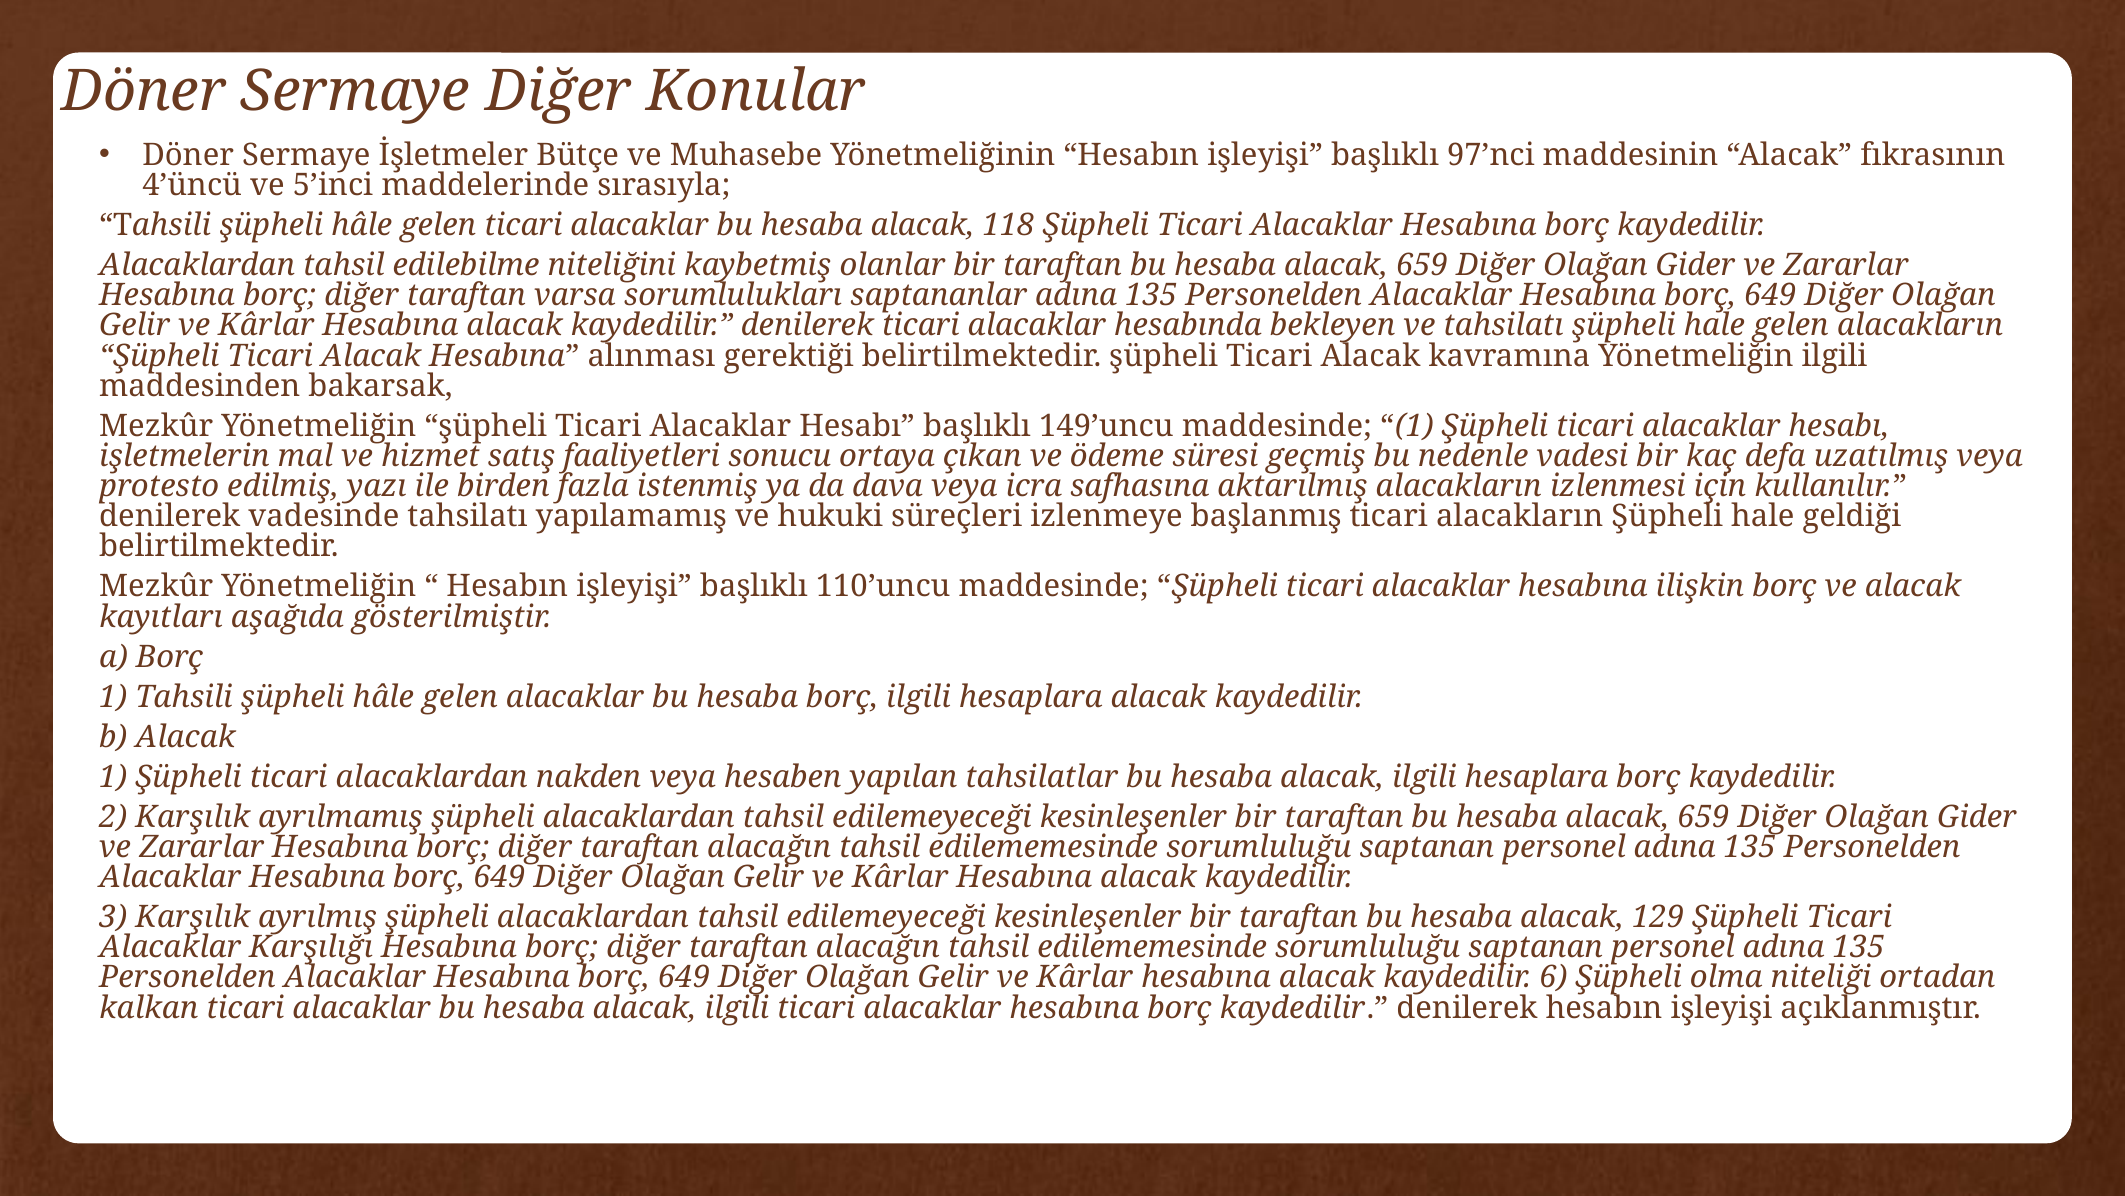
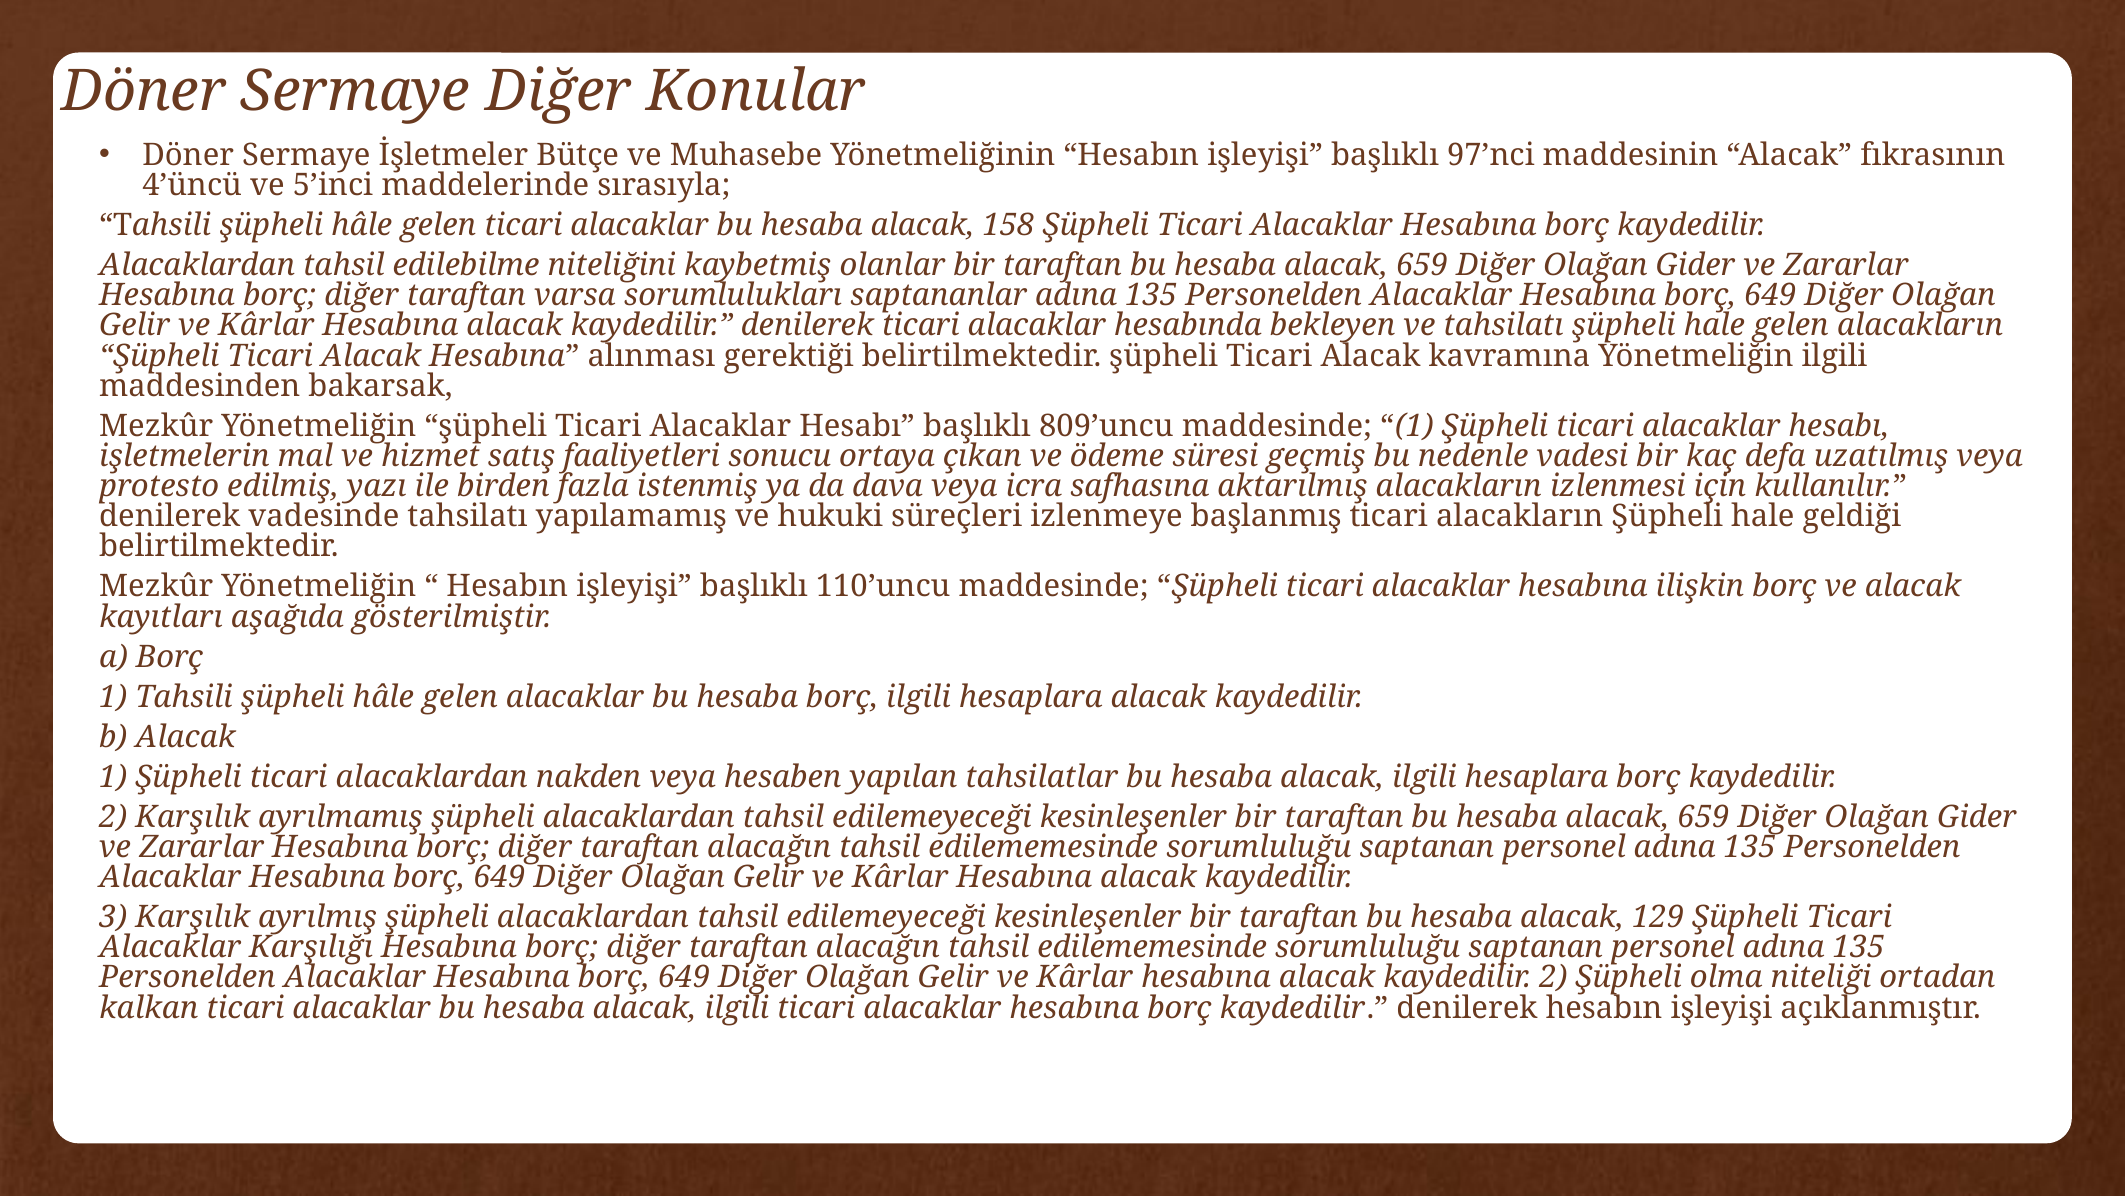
118: 118 -> 158 (1009, 225)
149’uncu: 149’uncu -> 809’uncu (1106, 426)
alacak kaydedilir 6: 6 -> 2 (1553, 977)
